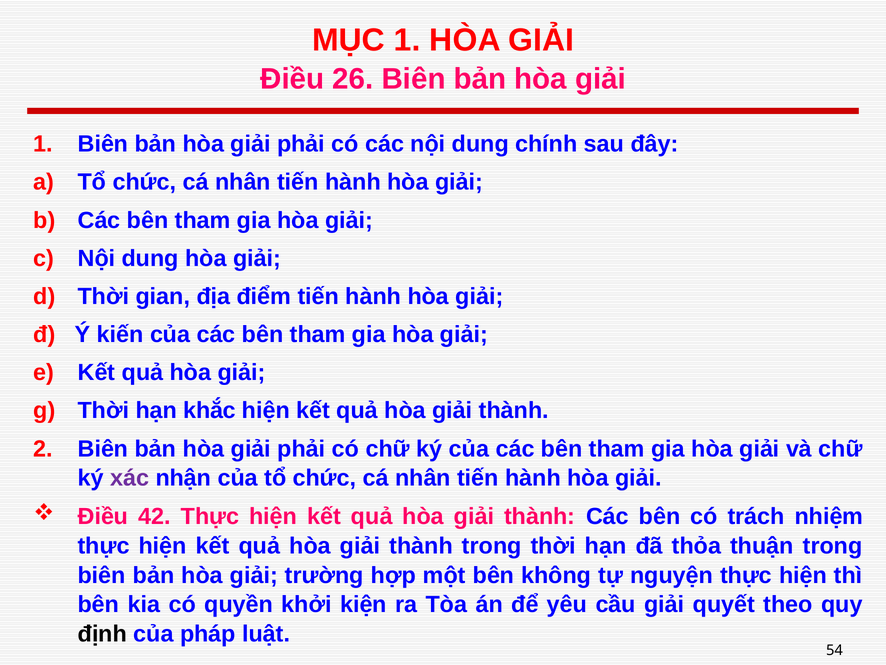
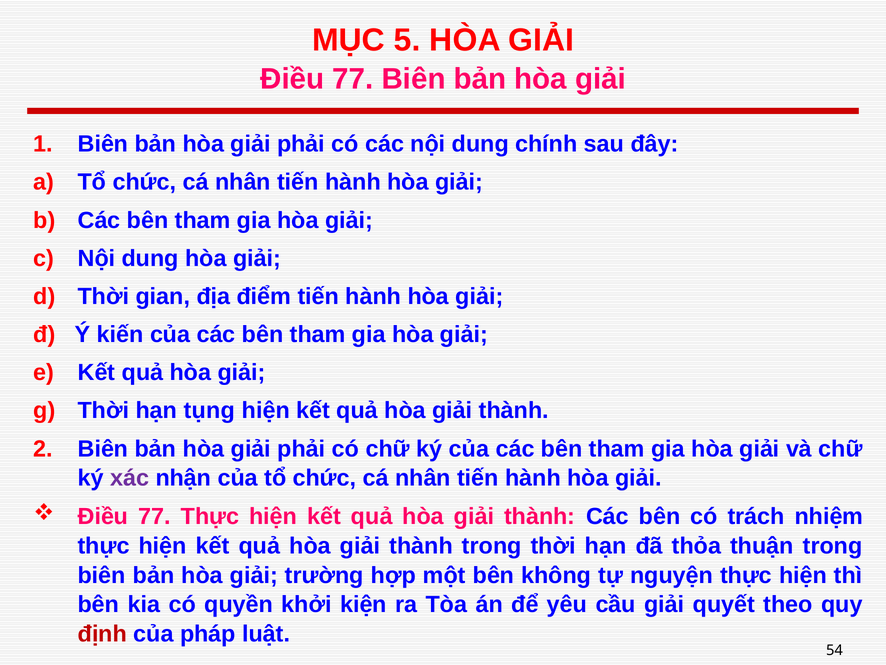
MỤC 1: 1 -> 5 (407, 40)
26: 26 -> 77 (353, 79)
khắc: khắc -> tụng (209, 410)
42: 42 -> 77 (155, 516)
định colour: black -> red (102, 634)
